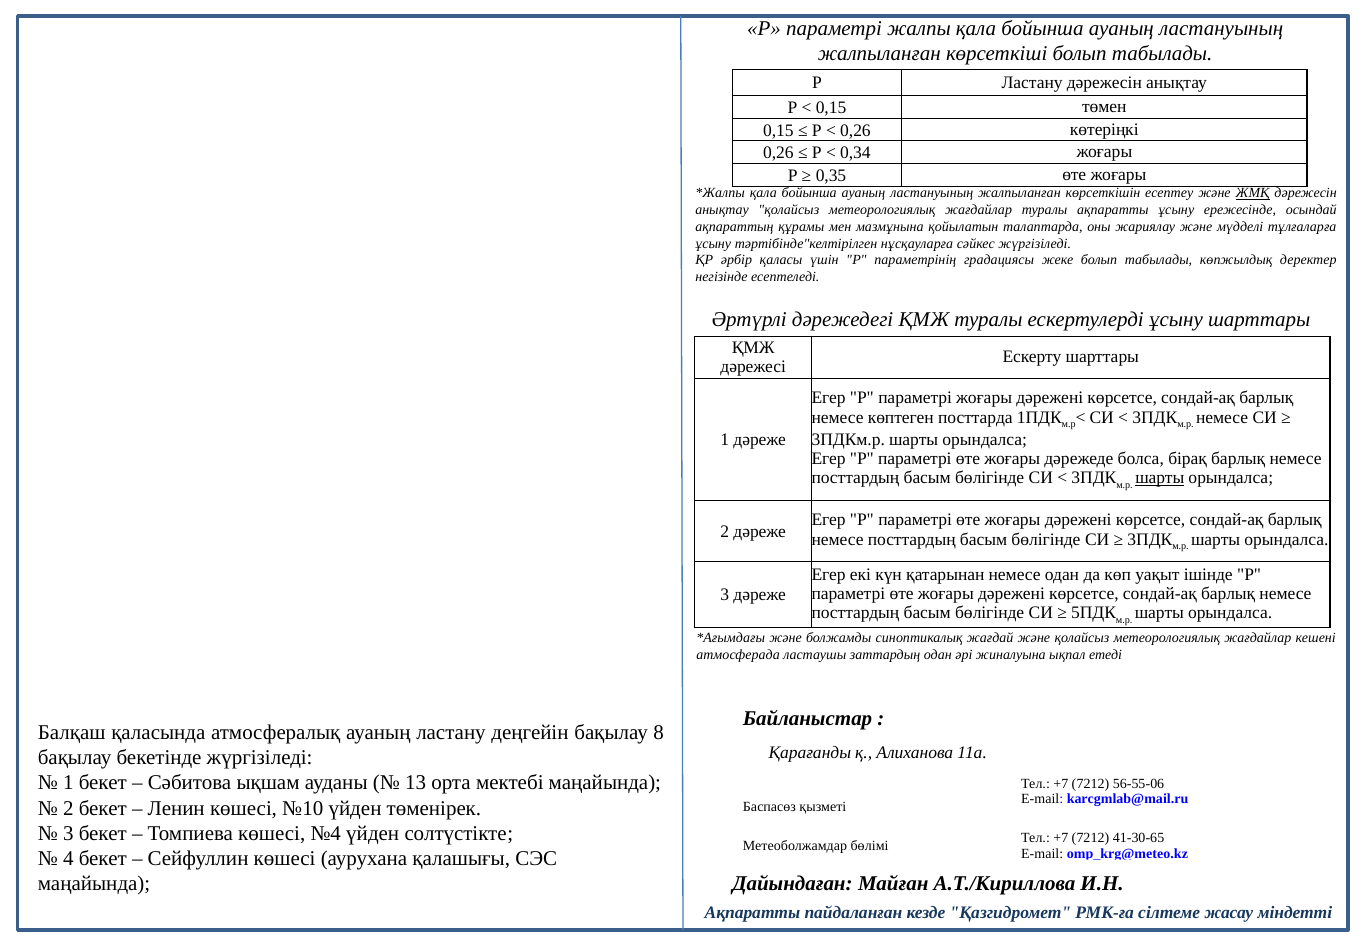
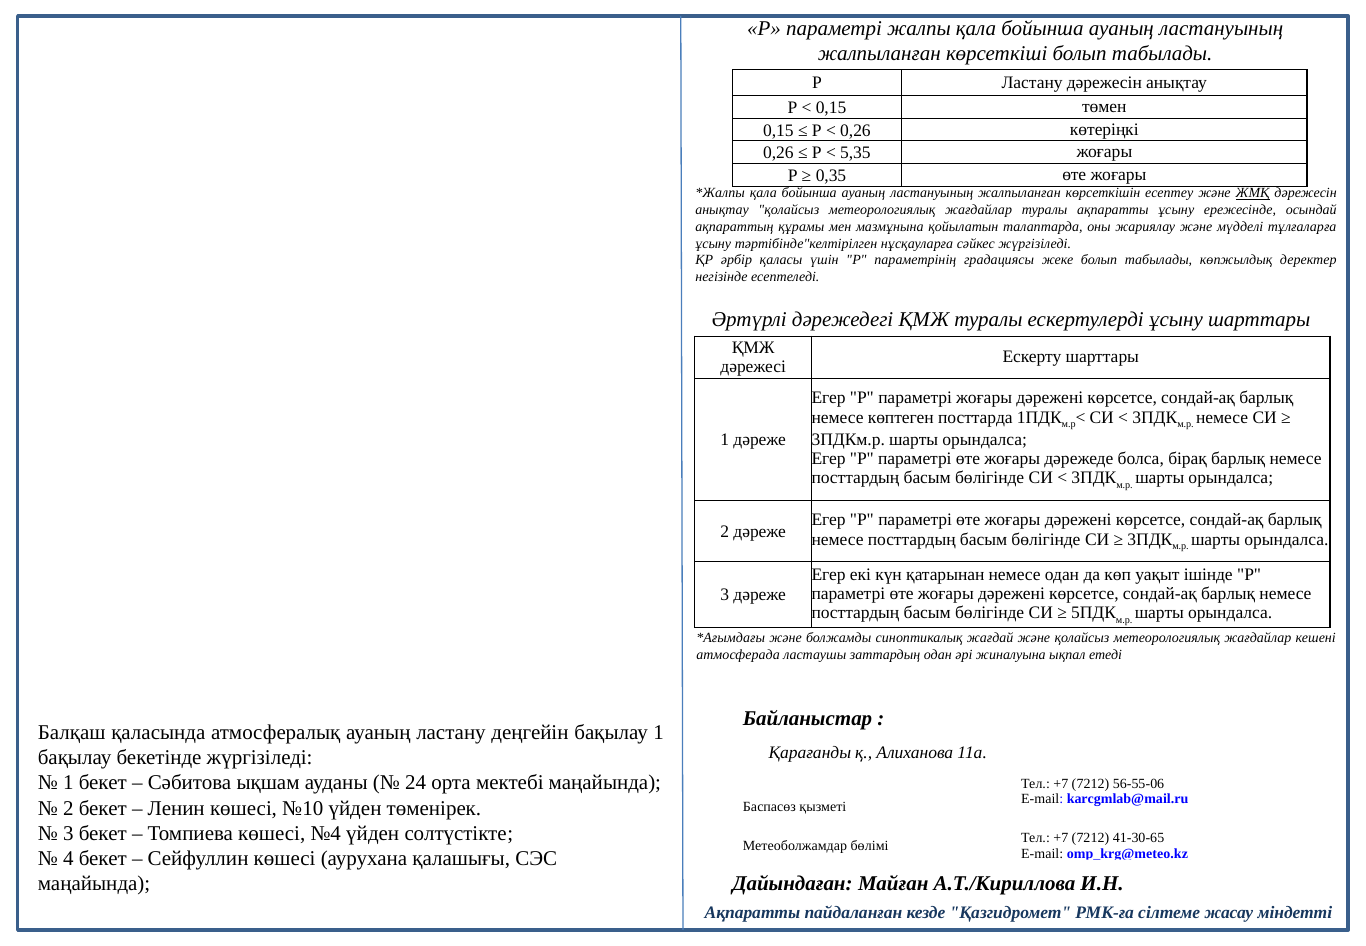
0,34: 0,34 -> 5,35 (855, 153)
шарты underline: present -> none (1160, 478)
бақылау 8: 8 -> 1 (659, 732)
13: 13 -> 24 (416, 783)
